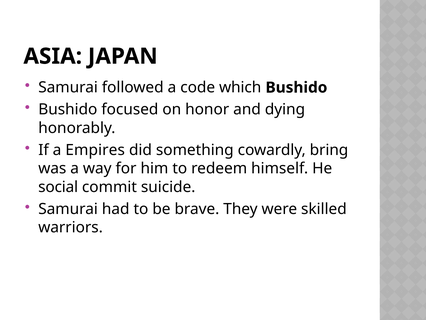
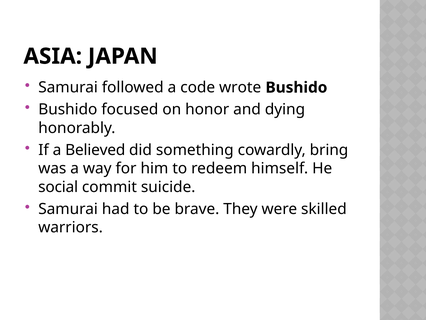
which: which -> wrote (240, 87)
Empires: Empires -> Believed (95, 150)
